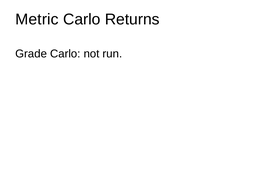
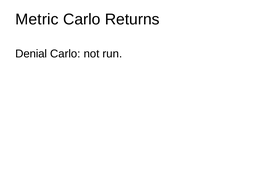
Grade: Grade -> Denial (31, 54)
